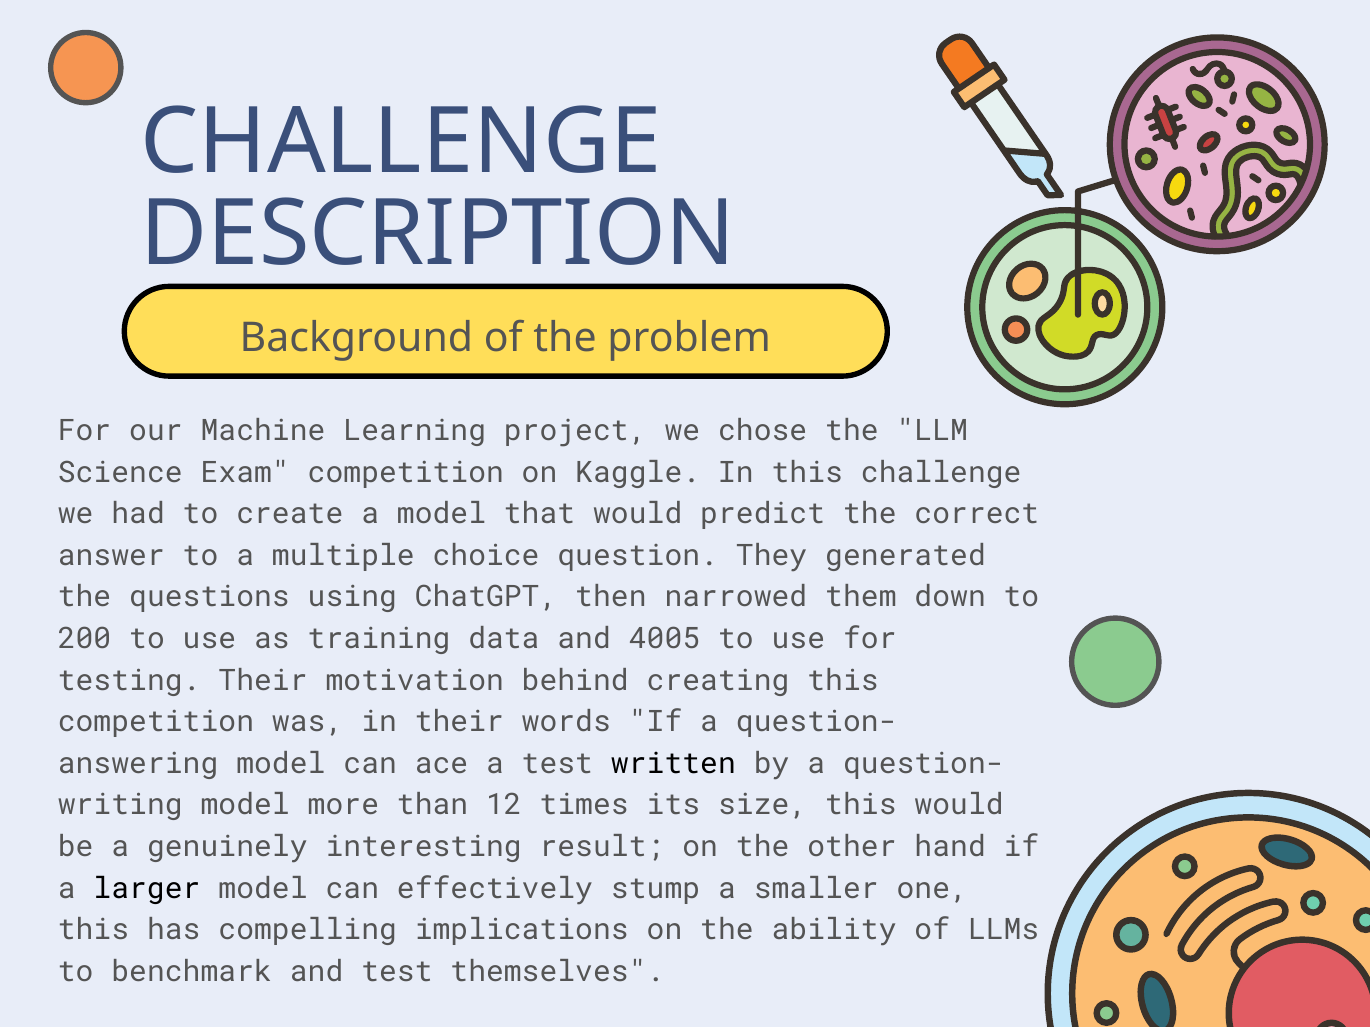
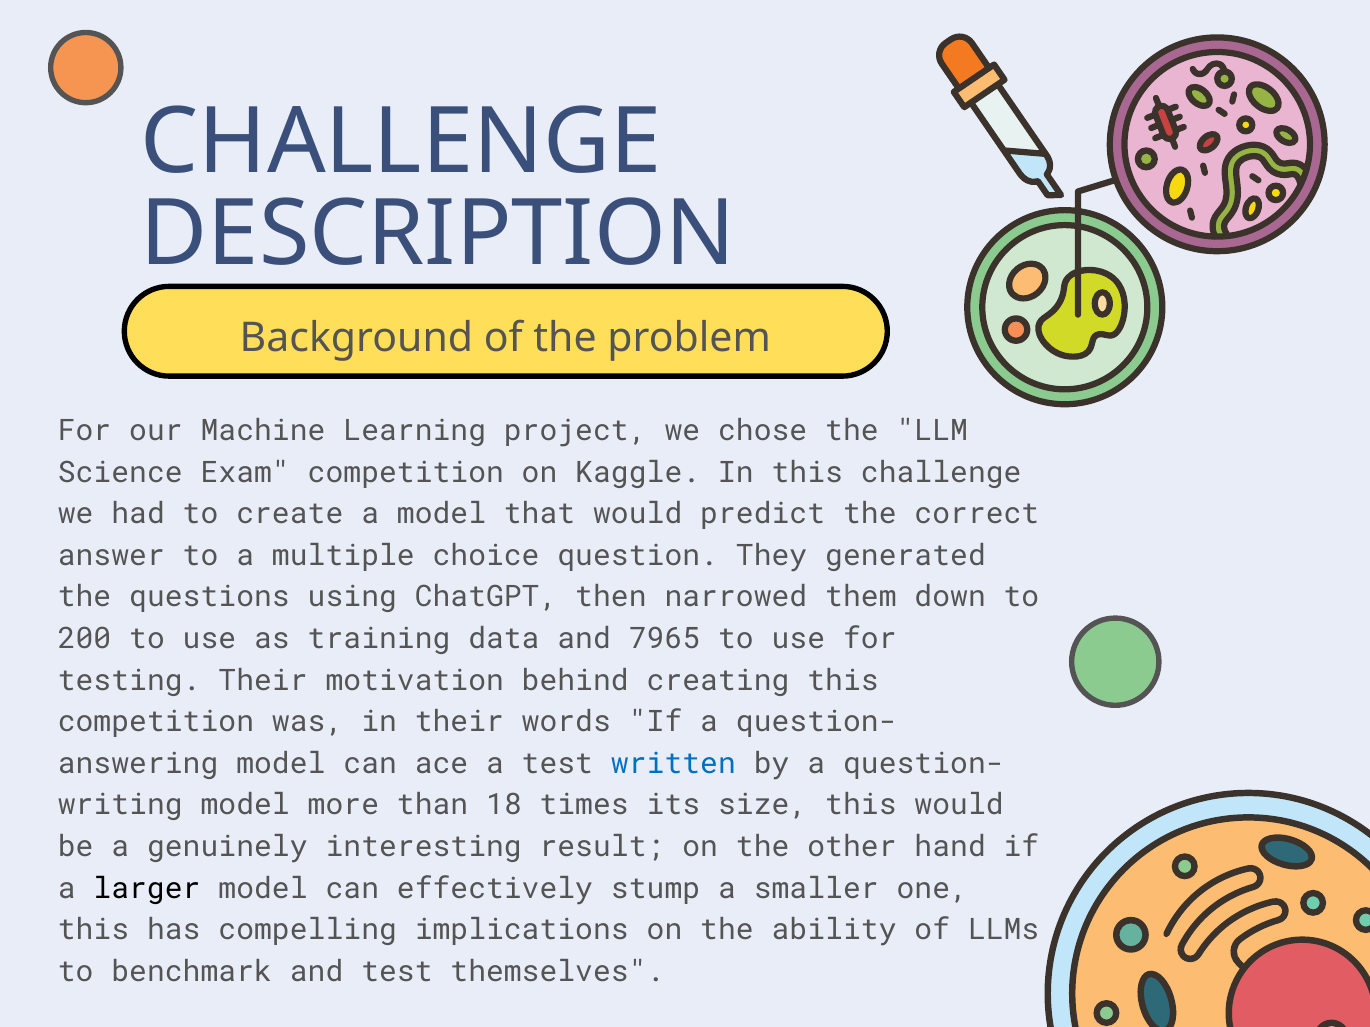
4005: 4005 -> 7965 (665, 639)
written colour: black -> blue (673, 764)
12: 12 -> 18 (504, 806)
